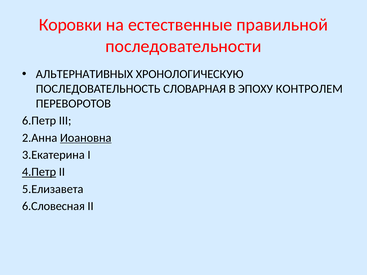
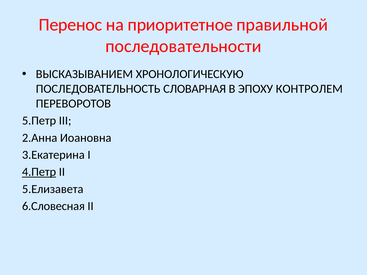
Коровки: Коровки -> Перенос (70, 25)
естественные: естественные -> приоритетное (180, 25)
АЛЬТЕРНАТИВНЫХ: АЛЬТЕРНАТИВНЫХ -> ВЫСКАЗЫВАНИЕМ (84, 74)
6.Петр: 6.Петр -> 5.Петр (39, 121)
Иоановна underline: present -> none (86, 138)
